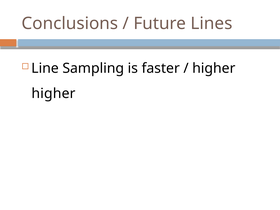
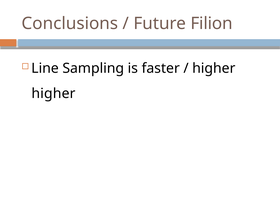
Lines: Lines -> Filion (212, 23)
